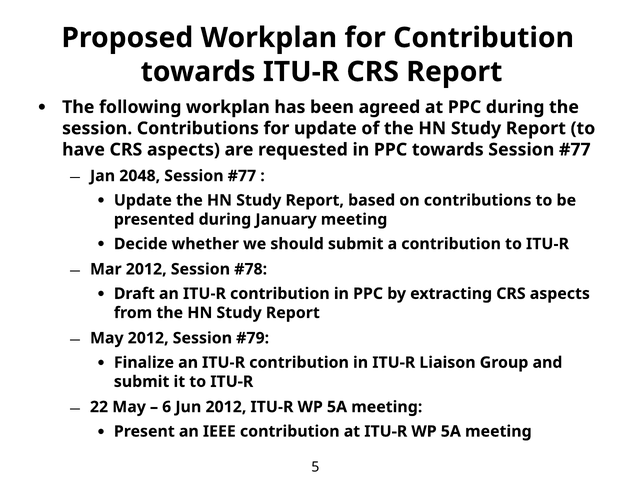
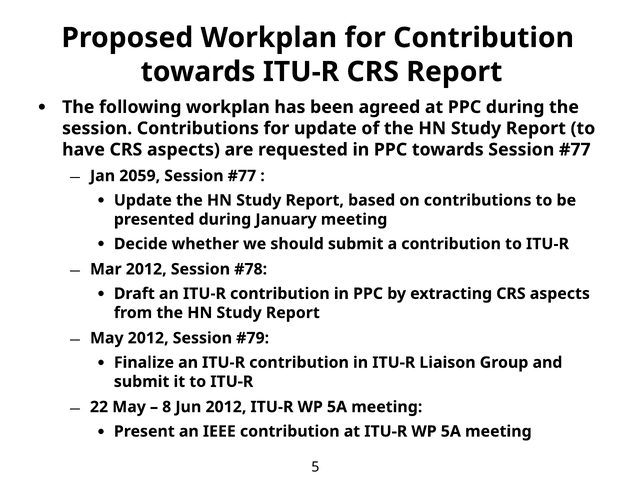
2048: 2048 -> 2059 (140, 176)
6: 6 -> 8 (167, 407)
